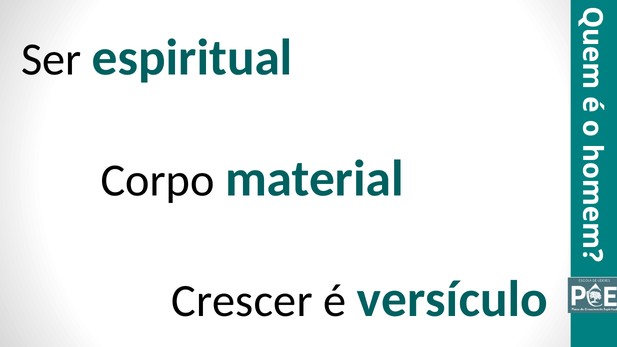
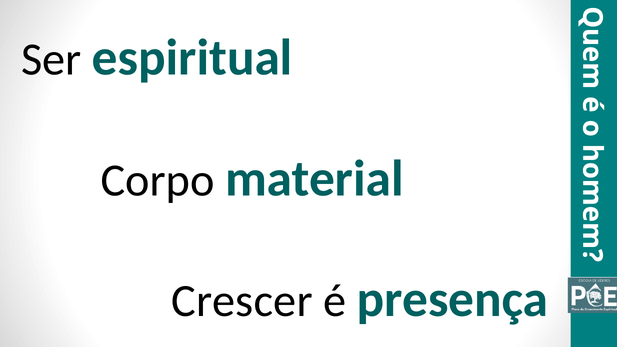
versículo: versículo -> presença (453, 299)
